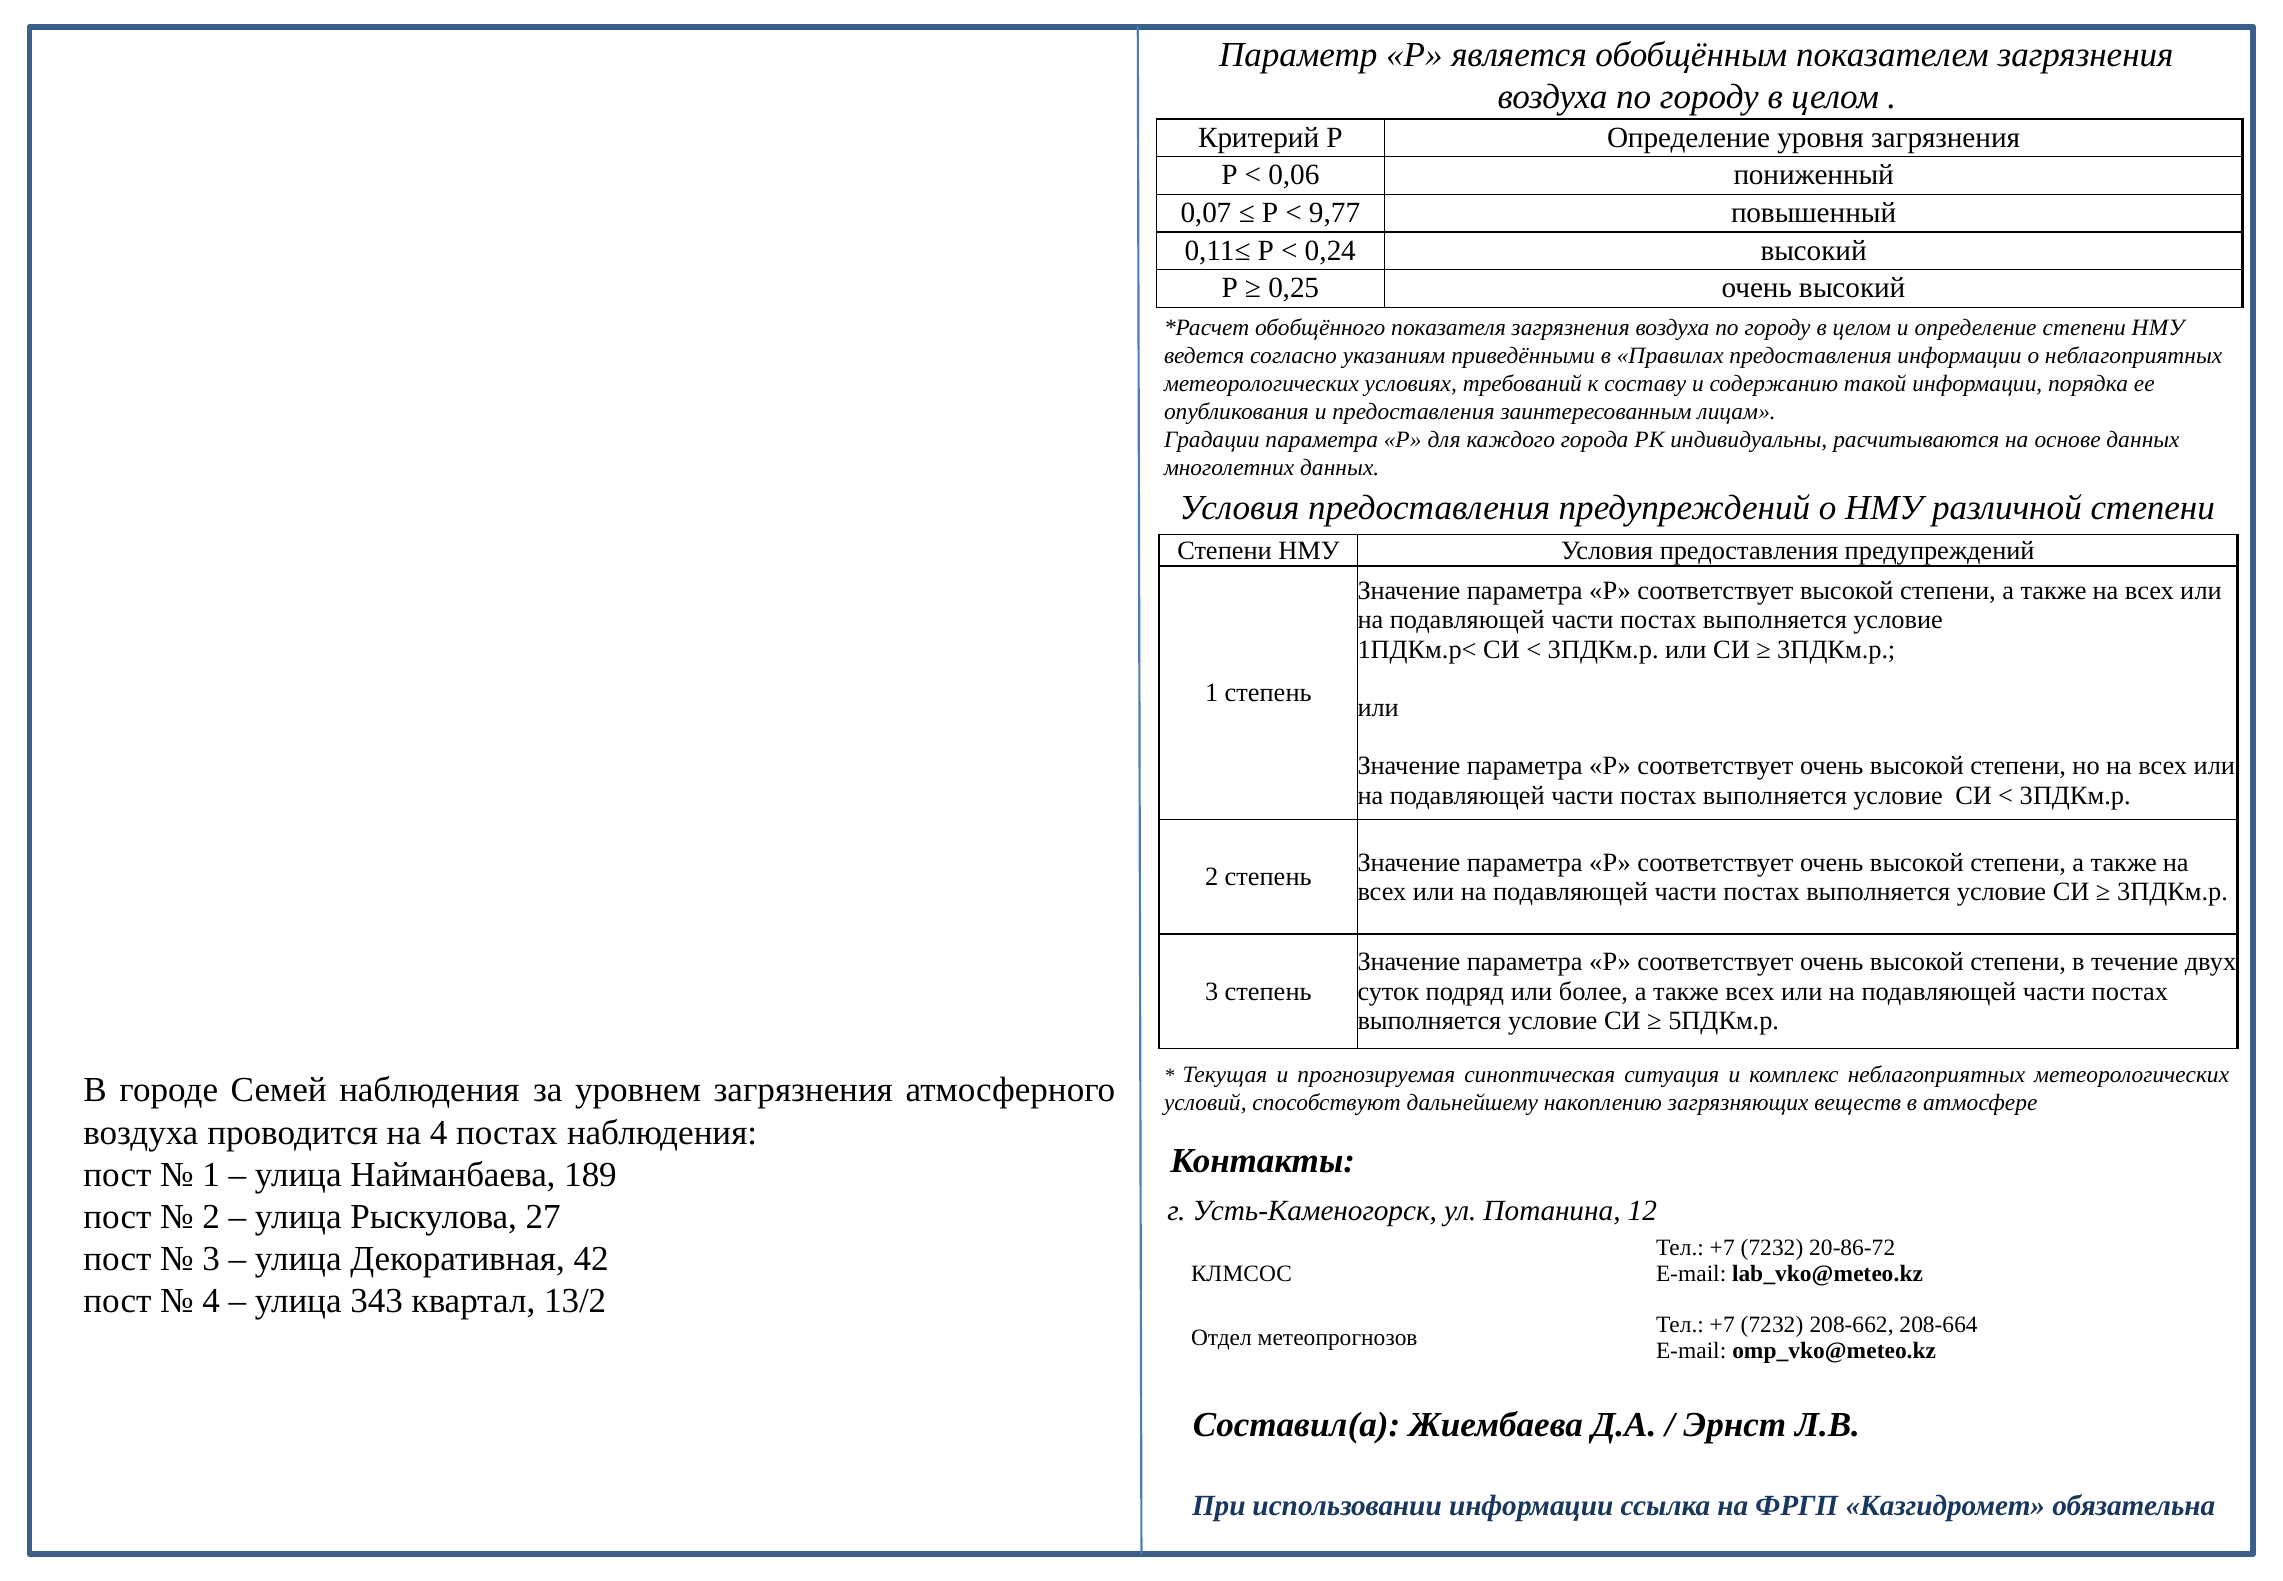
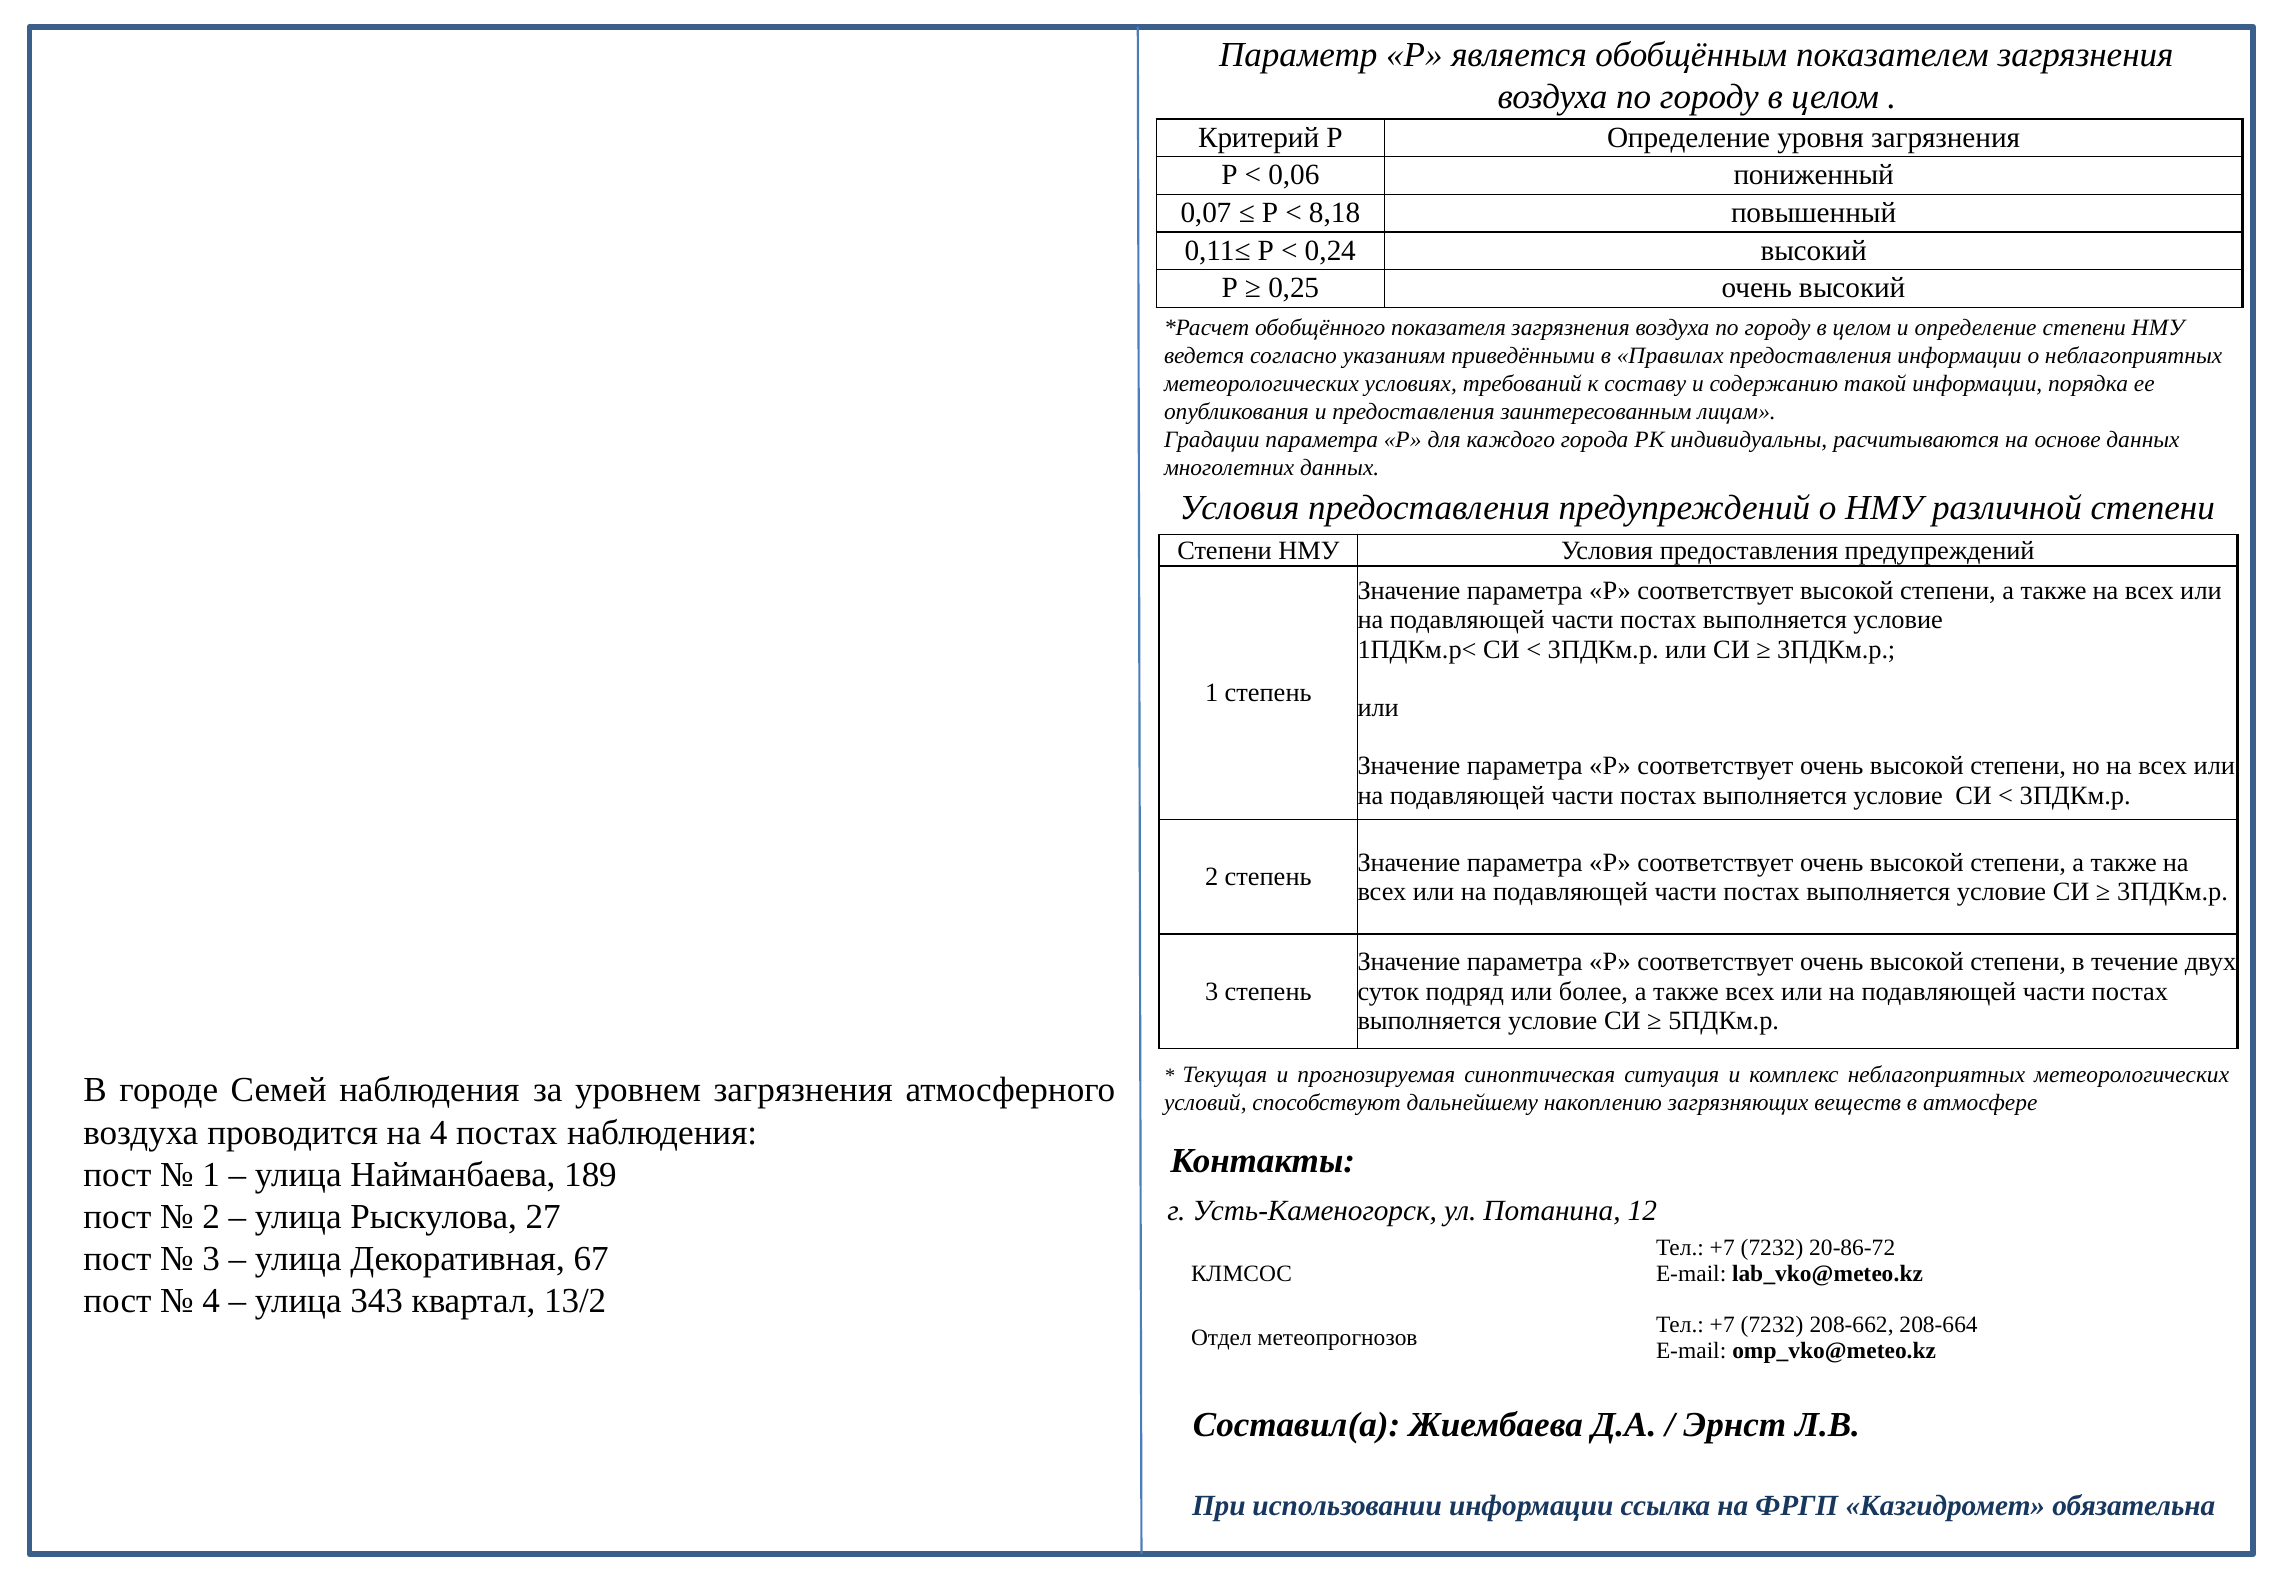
9,77: 9,77 -> 8,18 (1335, 213)
42: 42 -> 67 (591, 1259)
